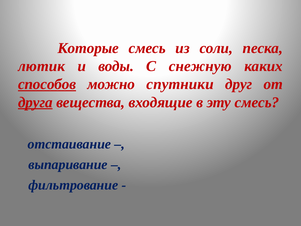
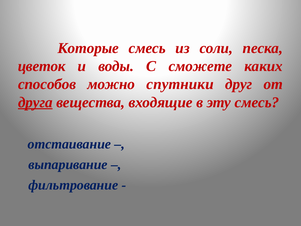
лютик: лютик -> цветок (42, 66)
снежную: снежную -> сможете (200, 66)
способов underline: present -> none (47, 84)
